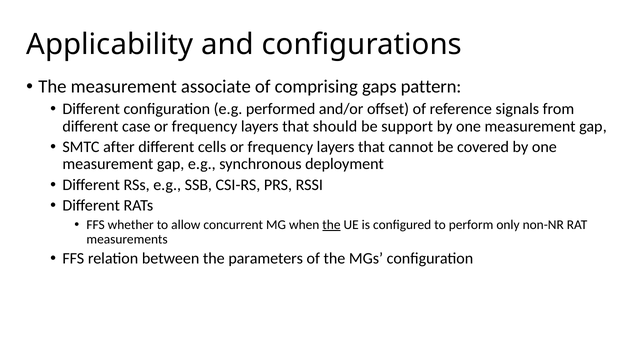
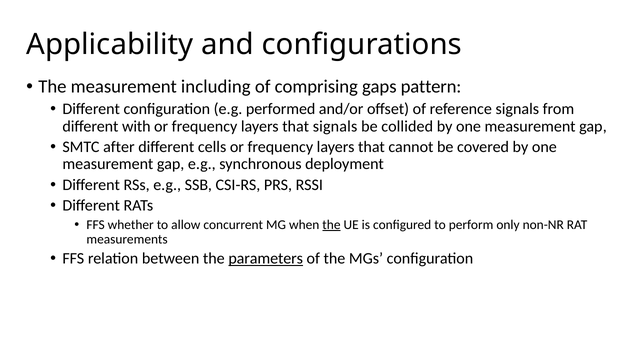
associate: associate -> including (216, 87)
case: case -> with (136, 126)
that should: should -> signals (335, 126)
support: support -> collided (407, 126)
parameters underline: none -> present (266, 258)
